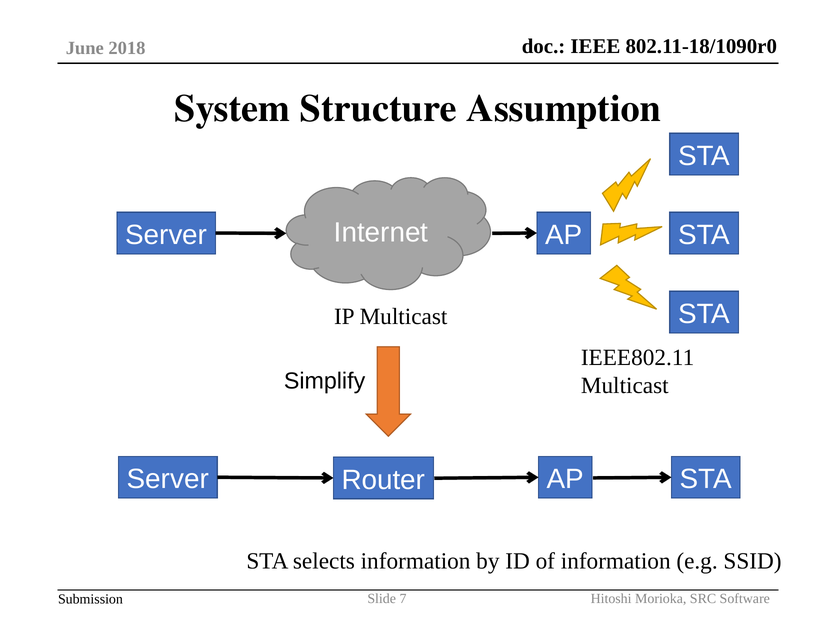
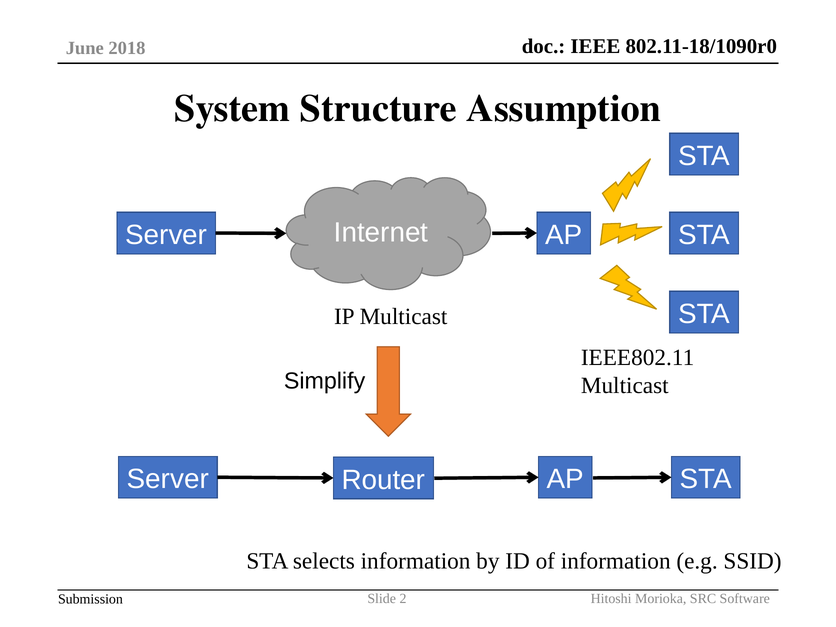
7: 7 -> 2 (403, 599)
